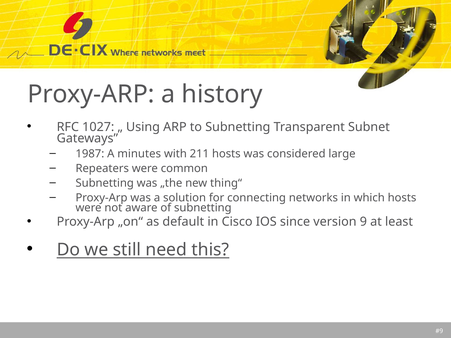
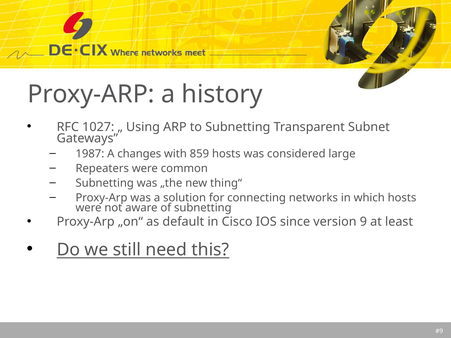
minutes: minutes -> changes (139, 154)
211: 211 -> 859 (199, 154)
